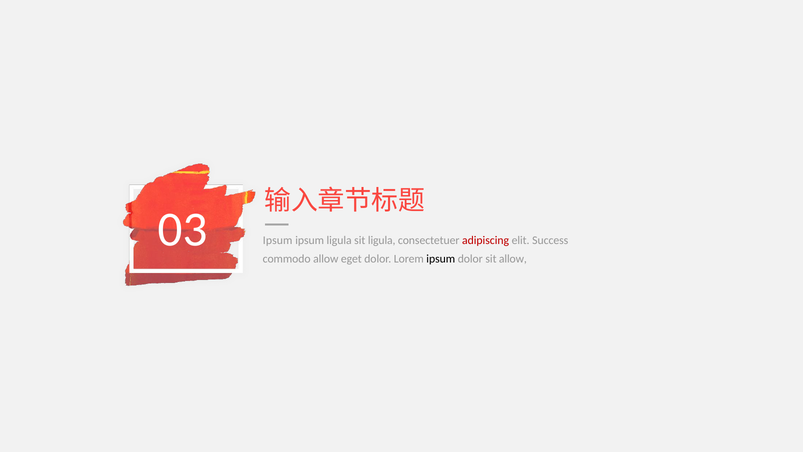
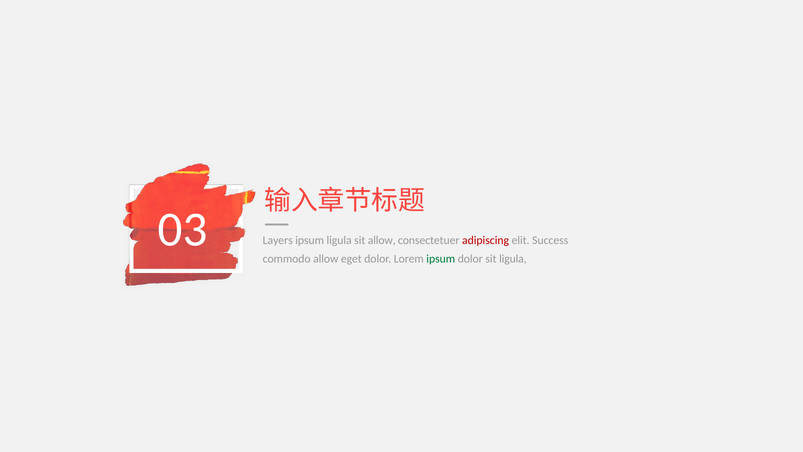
Ipsum: Ipsum -> Layers (278, 240)
sit ligula: ligula -> allow (382, 240)
ipsum colour: black -> green (441, 259)
sit allow: allow -> ligula (513, 259)
